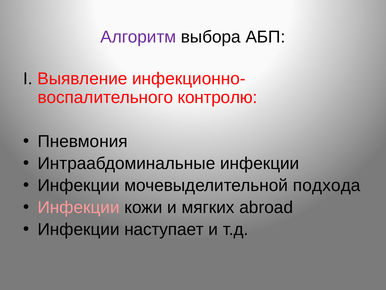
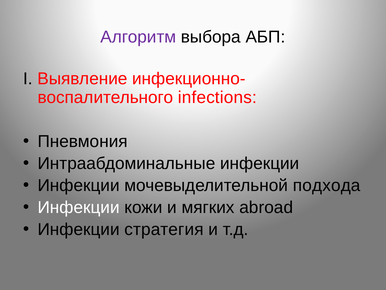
контролю: контролю -> infections (217, 97)
Инфекции colour: pink -> white (79, 207)
наступает: наступает -> стратегия (164, 229)
